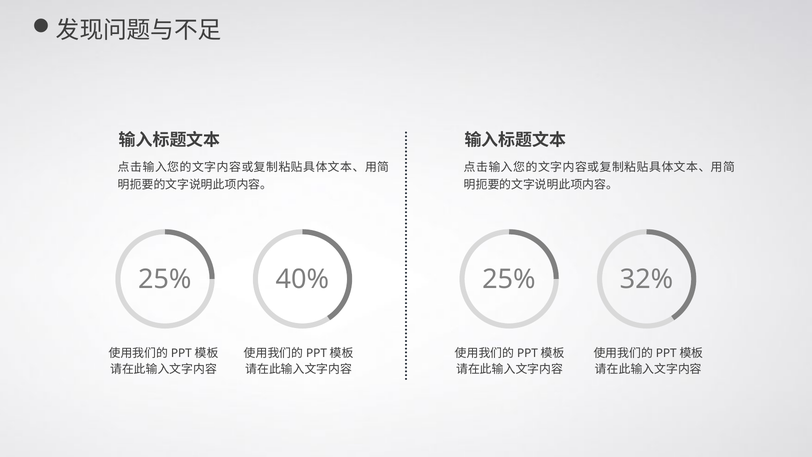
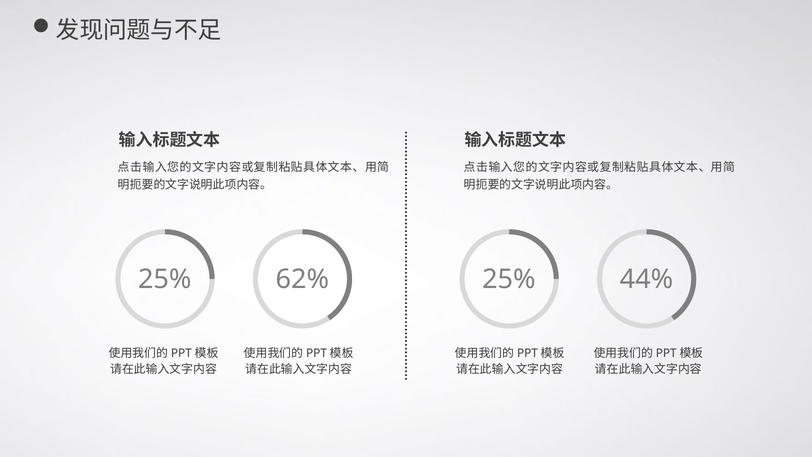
40%: 40% -> 62% (302, 279)
32%: 32% -> 44% (646, 279)
